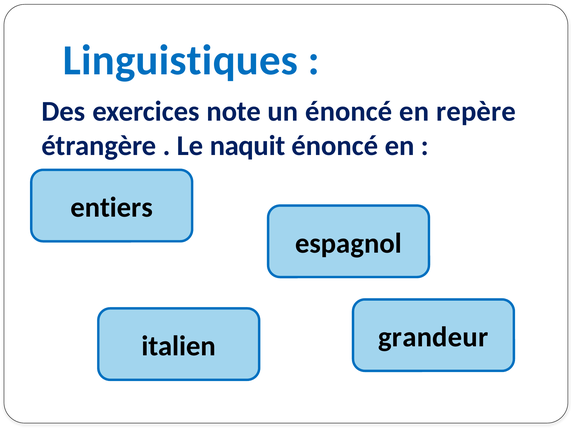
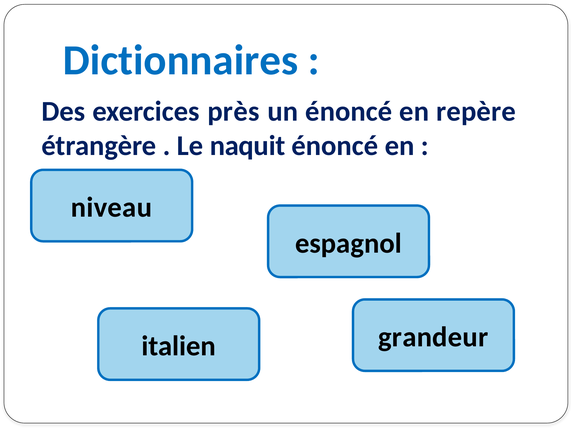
Linguistiques: Linguistiques -> Dictionnaires (181, 60)
note: note -> près (233, 111)
entiers: entiers -> niveau (111, 208)
